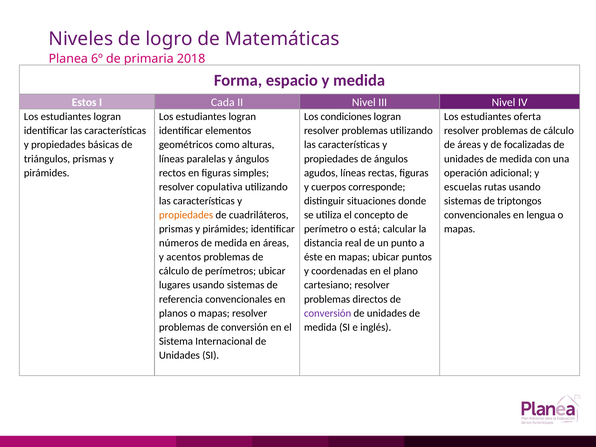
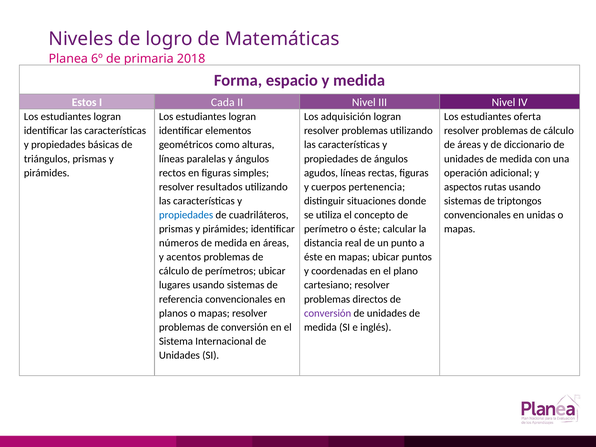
condiciones: condiciones -> adquisición (346, 117)
focalizadas: focalizadas -> diccionario (528, 145)
copulativa: copulativa -> resultados (220, 187)
corresponde: corresponde -> pertenencia (377, 187)
escuelas: escuelas -> aspectos (463, 187)
propiedades colour: orange -> blue (186, 215)
lengua: lengua -> unidas (541, 215)
o está: está -> éste (369, 229)
